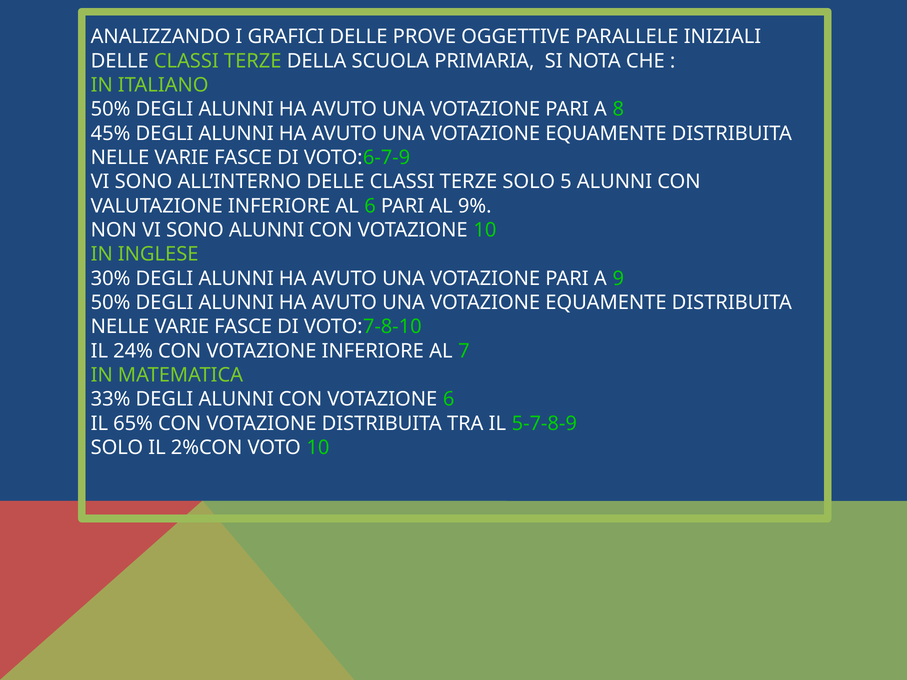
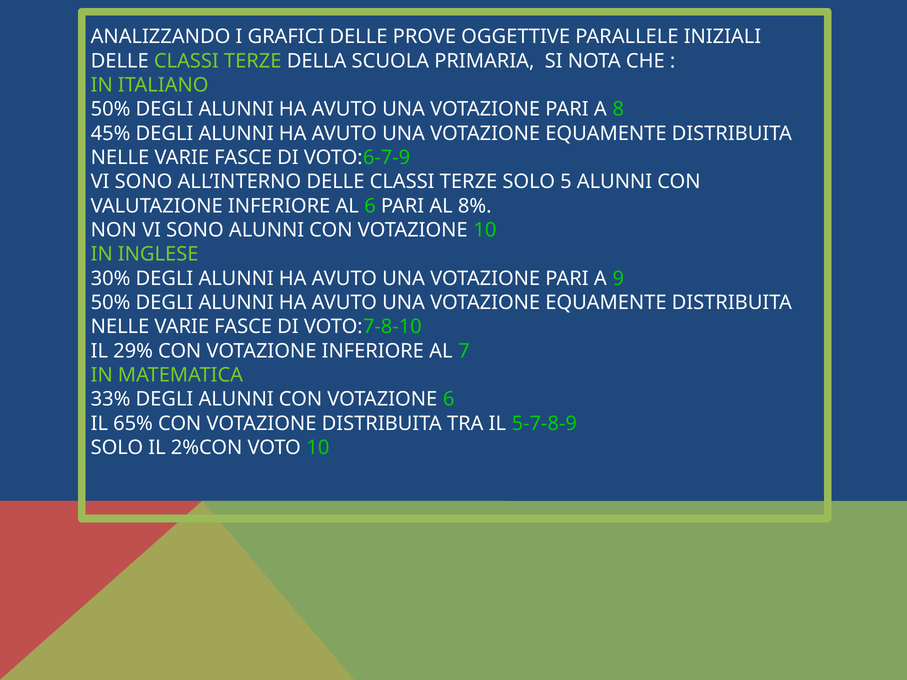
9%: 9% -> 8% (475, 206)
24%: 24% -> 29% (133, 351)
